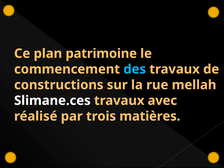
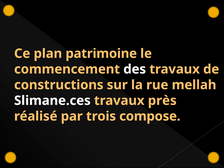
des colour: light blue -> white (135, 69)
avec: avec -> près (162, 101)
matières: matières -> compose (150, 116)
